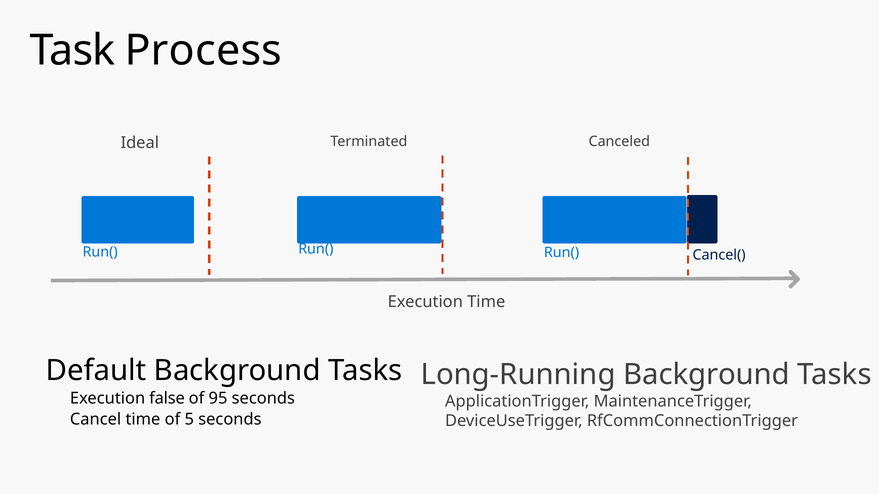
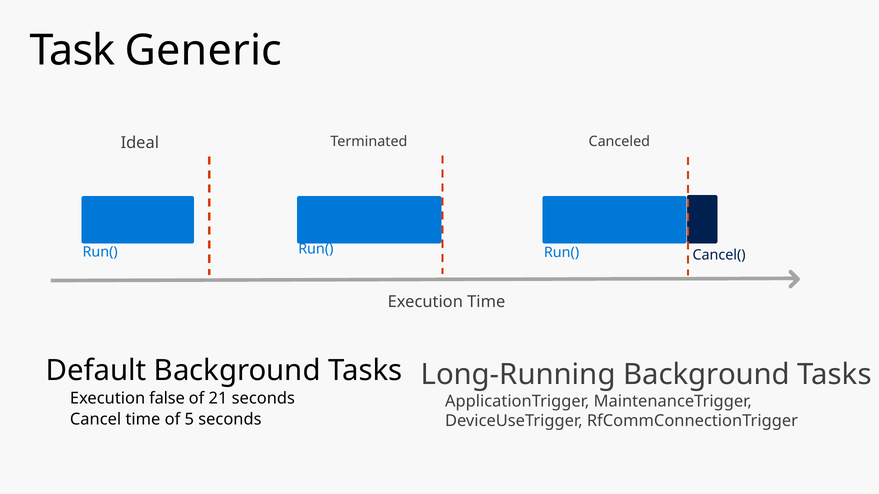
Process: Process -> Generic (203, 50)
95: 95 -> 21 (218, 399)
